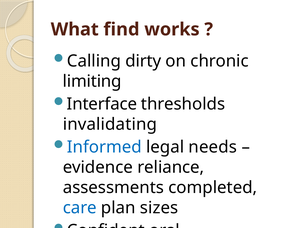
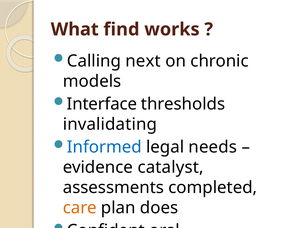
dirty: dirty -> next (143, 61)
limiting: limiting -> models (92, 81)
reliance: reliance -> catalyst (171, 167)
care colour: blue -> orange (80, 208)
sizes: sizes -> does (159, 208)
